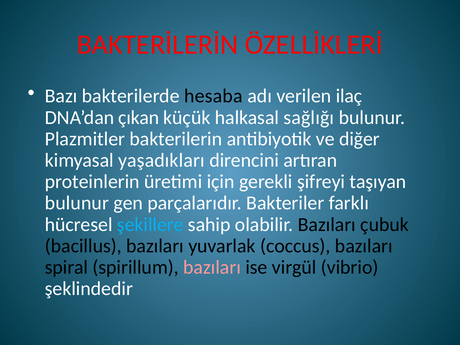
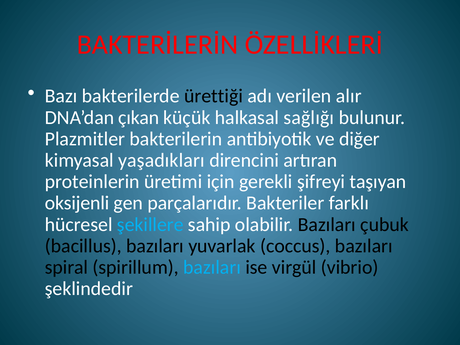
hesaba: hesaba -> ürettiği (214, 96)
ilaç: ilaç -> alır (349, 96)
bulunur: bulunur -> oksijenli (77, 203)
bazıları colour: pink -> light blue (212, 267)
